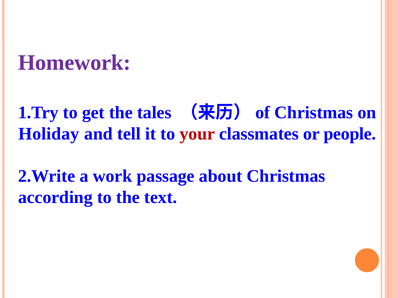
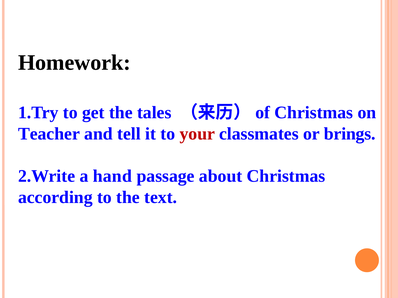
Homework colour: purple -> black (74, 63)
Holiday: Holiday -> Teacher (49, 134)
people: people -> brings (350, 134)
work: work -> hand (112, 176)
